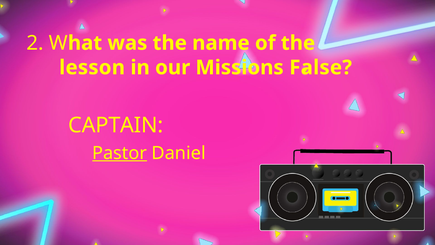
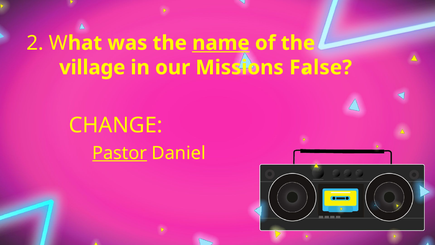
name underline: none -> present (221, 43)
lesson: lesson -> village (92, 67)
CAPTAIN: CAPTAIN -> CHANGE (116, 125)
